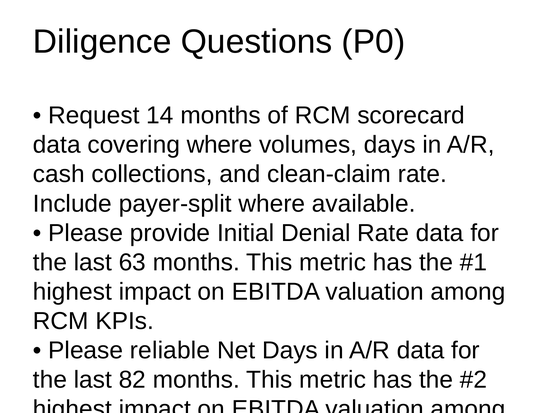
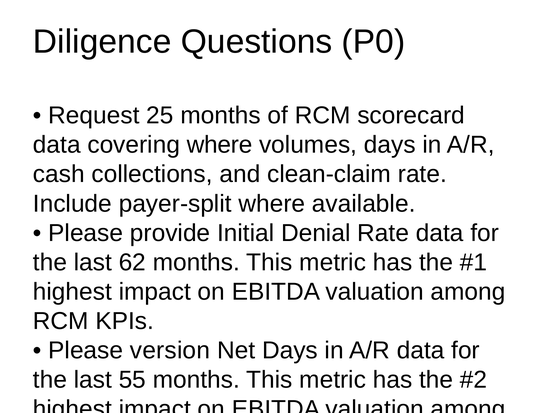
14: 14 -> 25 (160, 116)
63: 63 -> 62 (132, 263)
reliable: reliable -> version (170, 351)
82: 82 -> 55 (132, 380)
